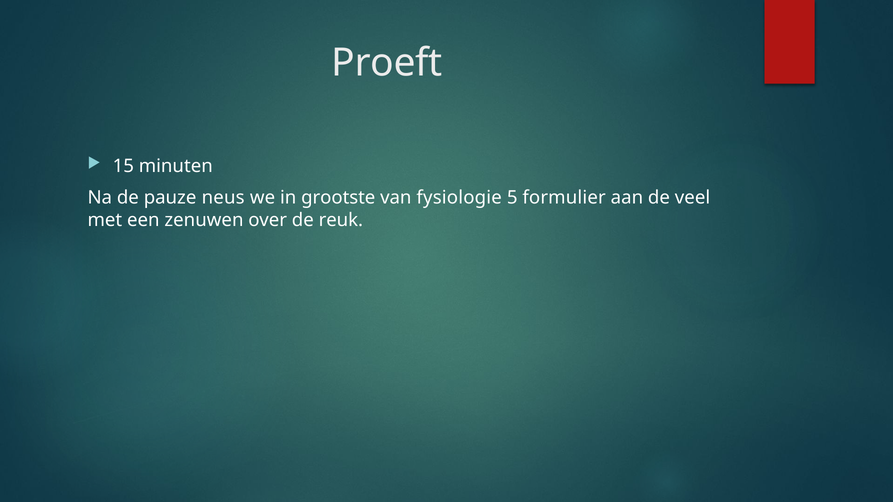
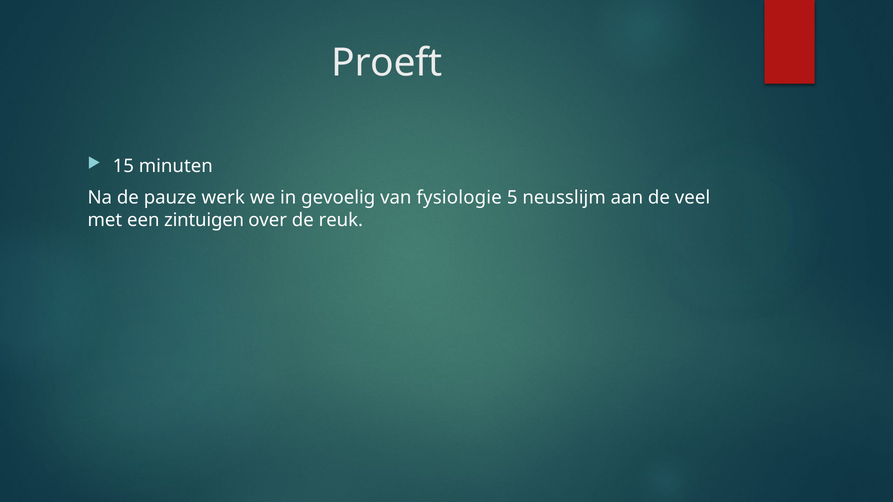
neus: neus -> werk (223, 198)
grootste: grootste -> gevoelig (338, 198)
formulier: formulier -> neusslijm (564, 198)
zenuwen: zenuwen -> zintuigen (204, 220)
